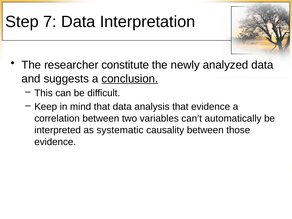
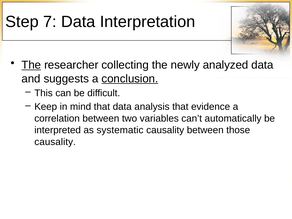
The underline: none -> present (31, 65)
constitute: constitute -> collecting (125, 65)
evidence: evidence -> causality (55, 142)
